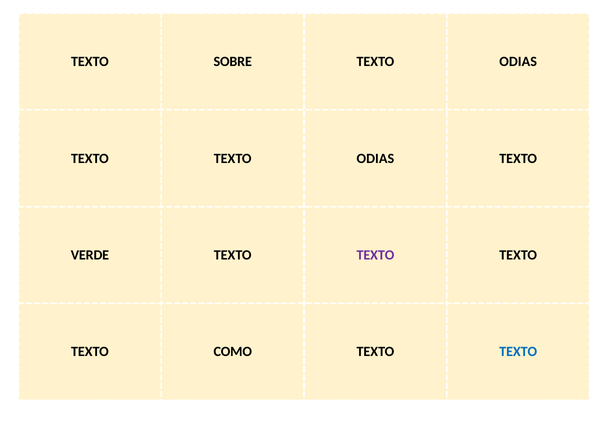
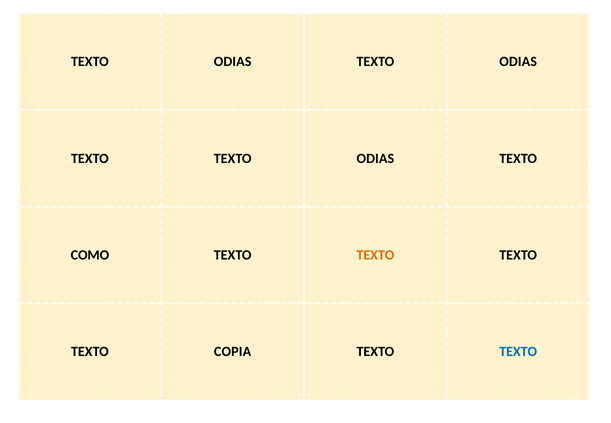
SOBRE: SOBRE -> ODIAS (233, 62)
VERDE: VERDE -> COMO (90, 255)
TEXTO colour: purple -> orange (375, 255)
COMO: COMO -> COPIA (233, 352)
